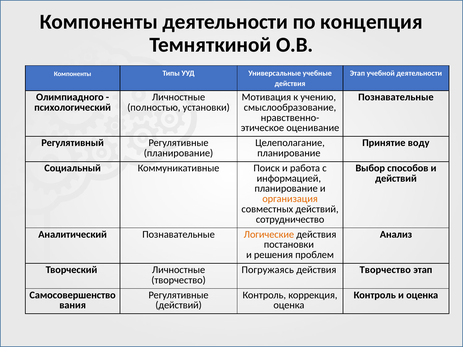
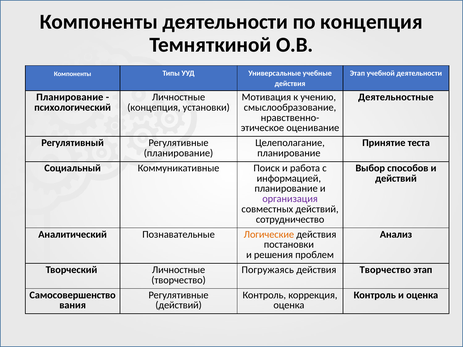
Олимпиадного: Олимпиадного -> Планирование (70, 97)
Познавательные: Познавательные -> Деятельностные (396, 97)
полностью: полностью -> концепция (154, 107)
воду: воду -> теста (419, 143)
организация colour: orange -> purple (290, 199)
